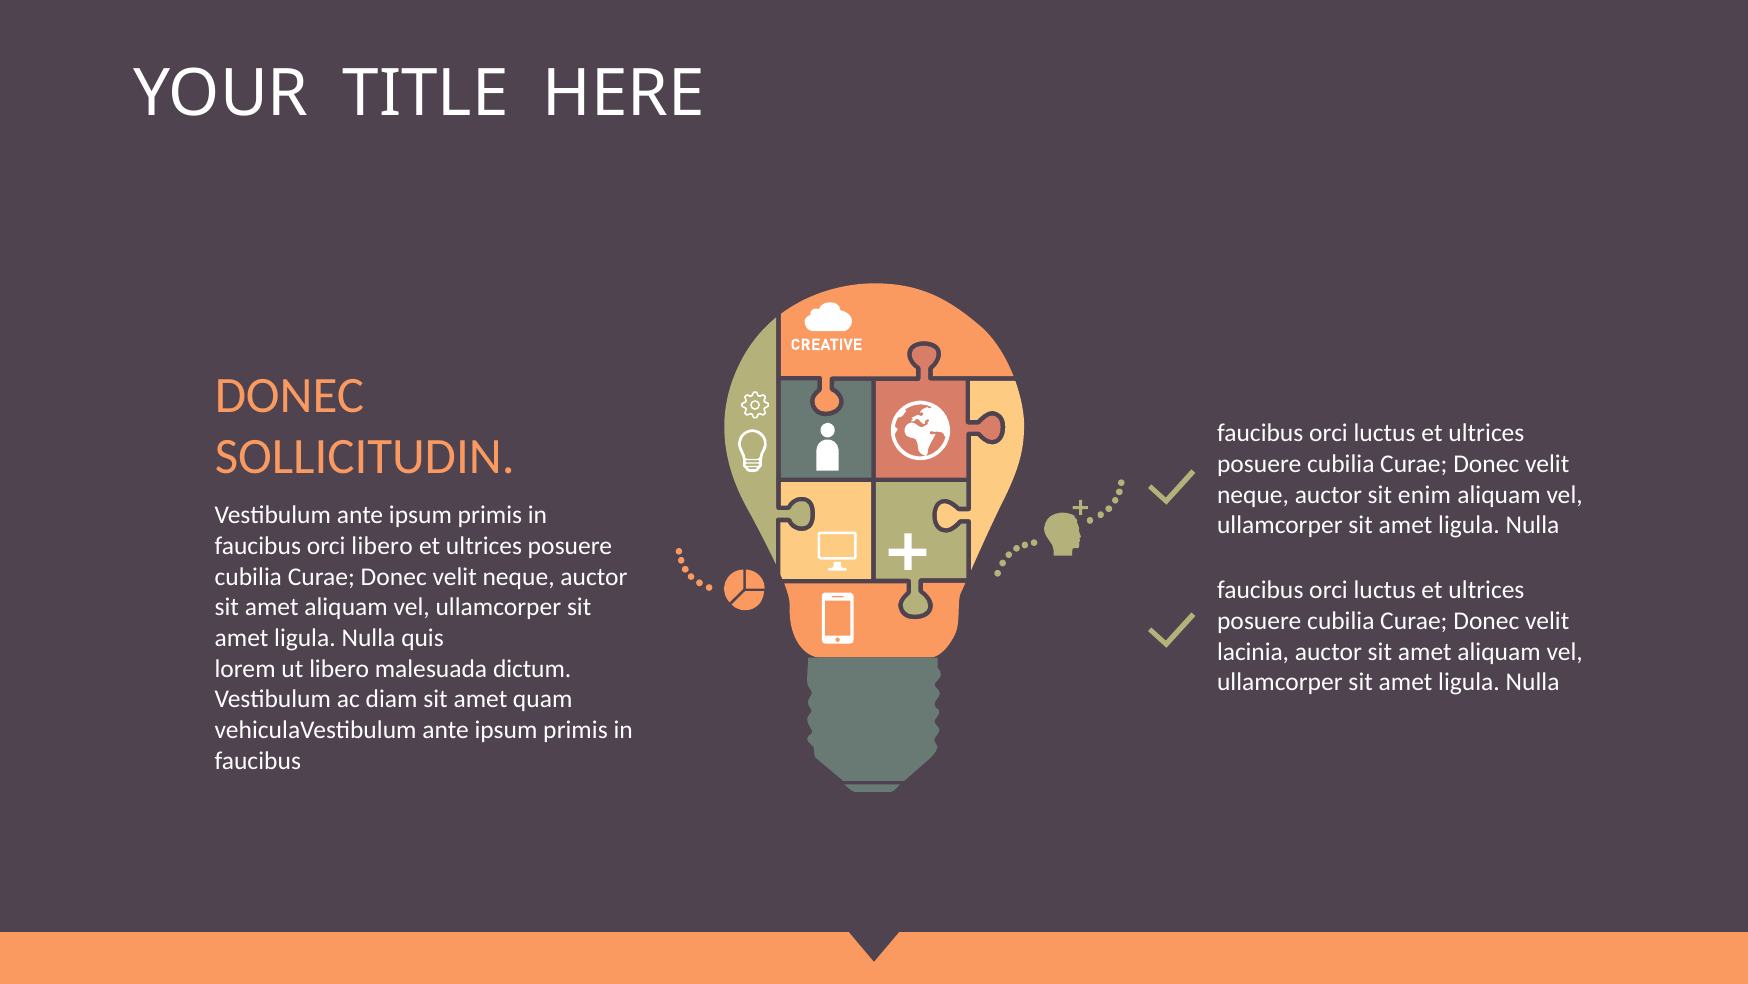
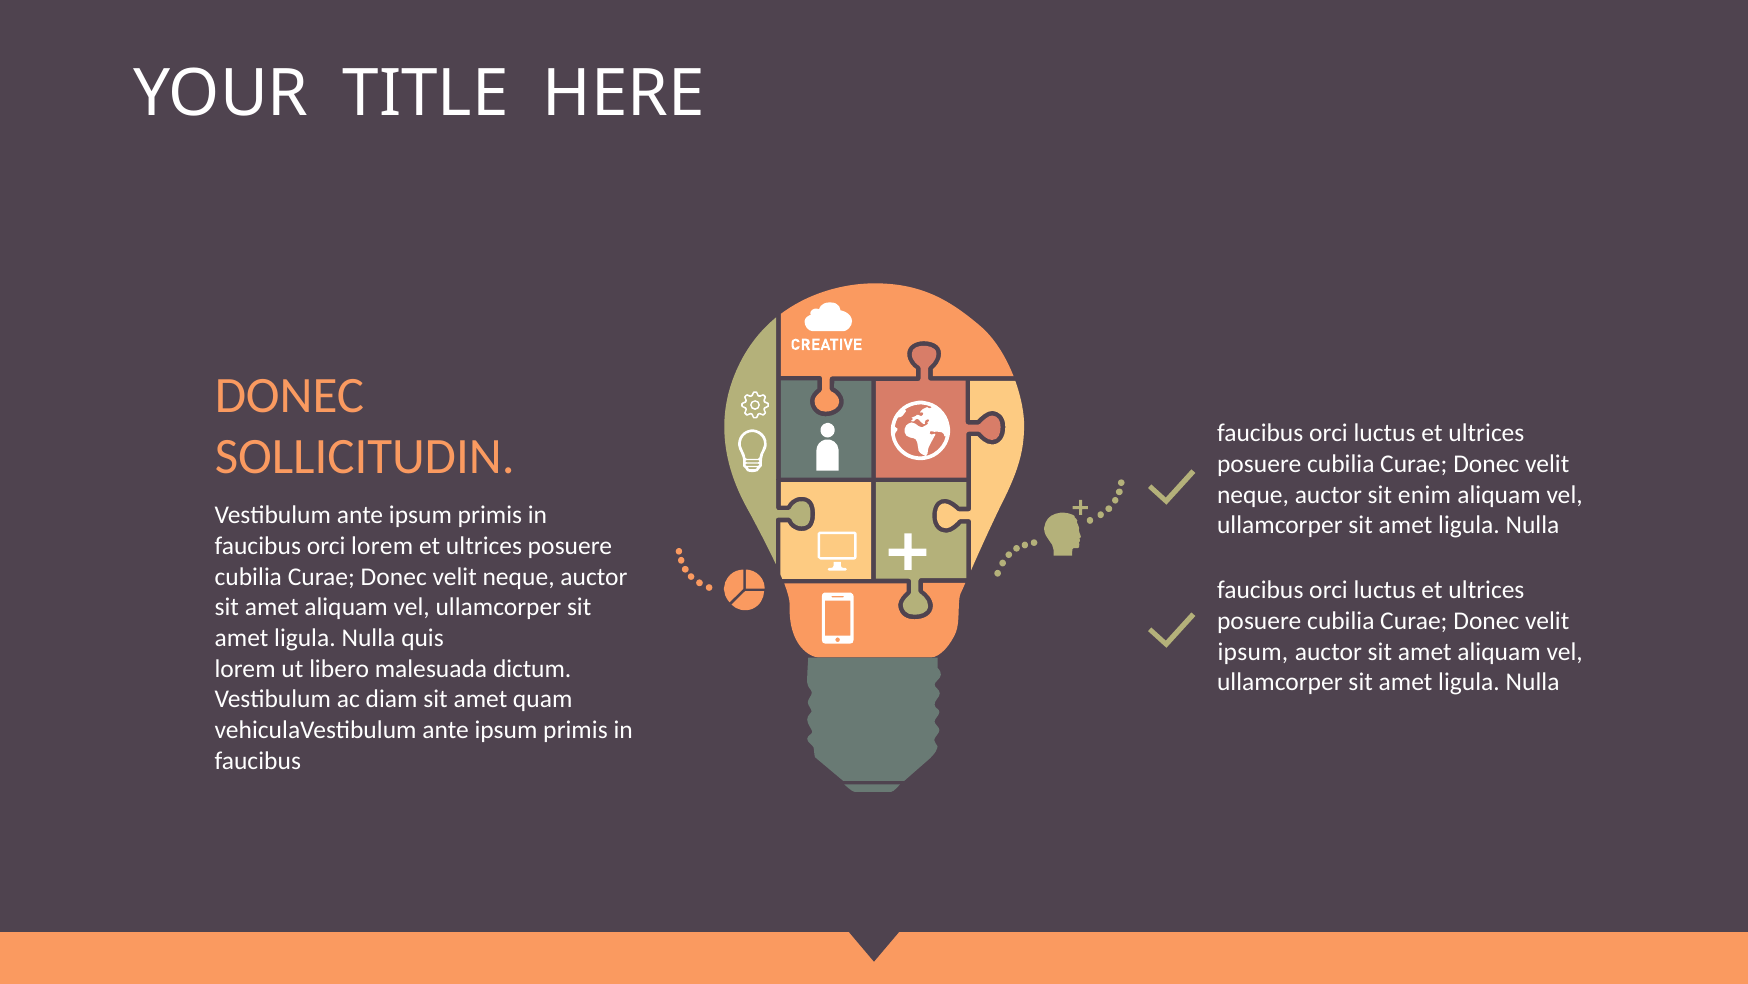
orci libero: libero -> lorem (382, 546)
lacinia: lacinia -> ipsum (1253, 651)
